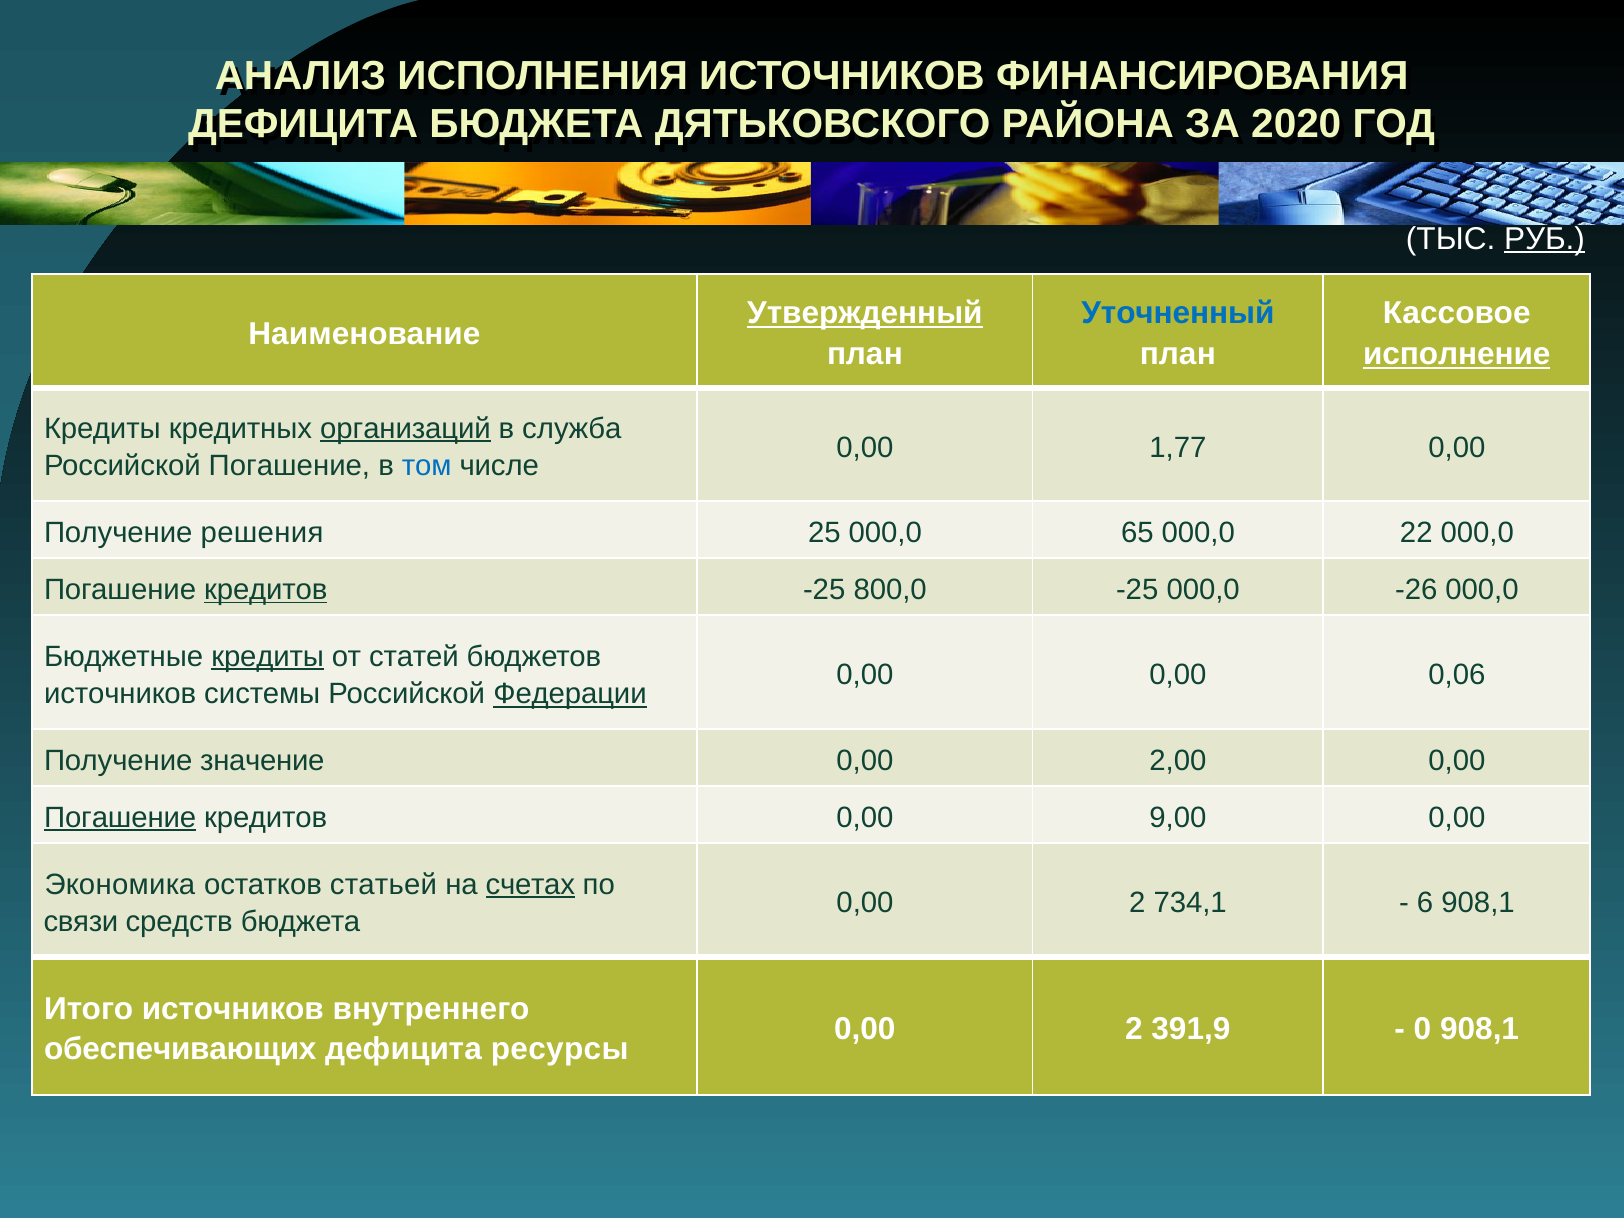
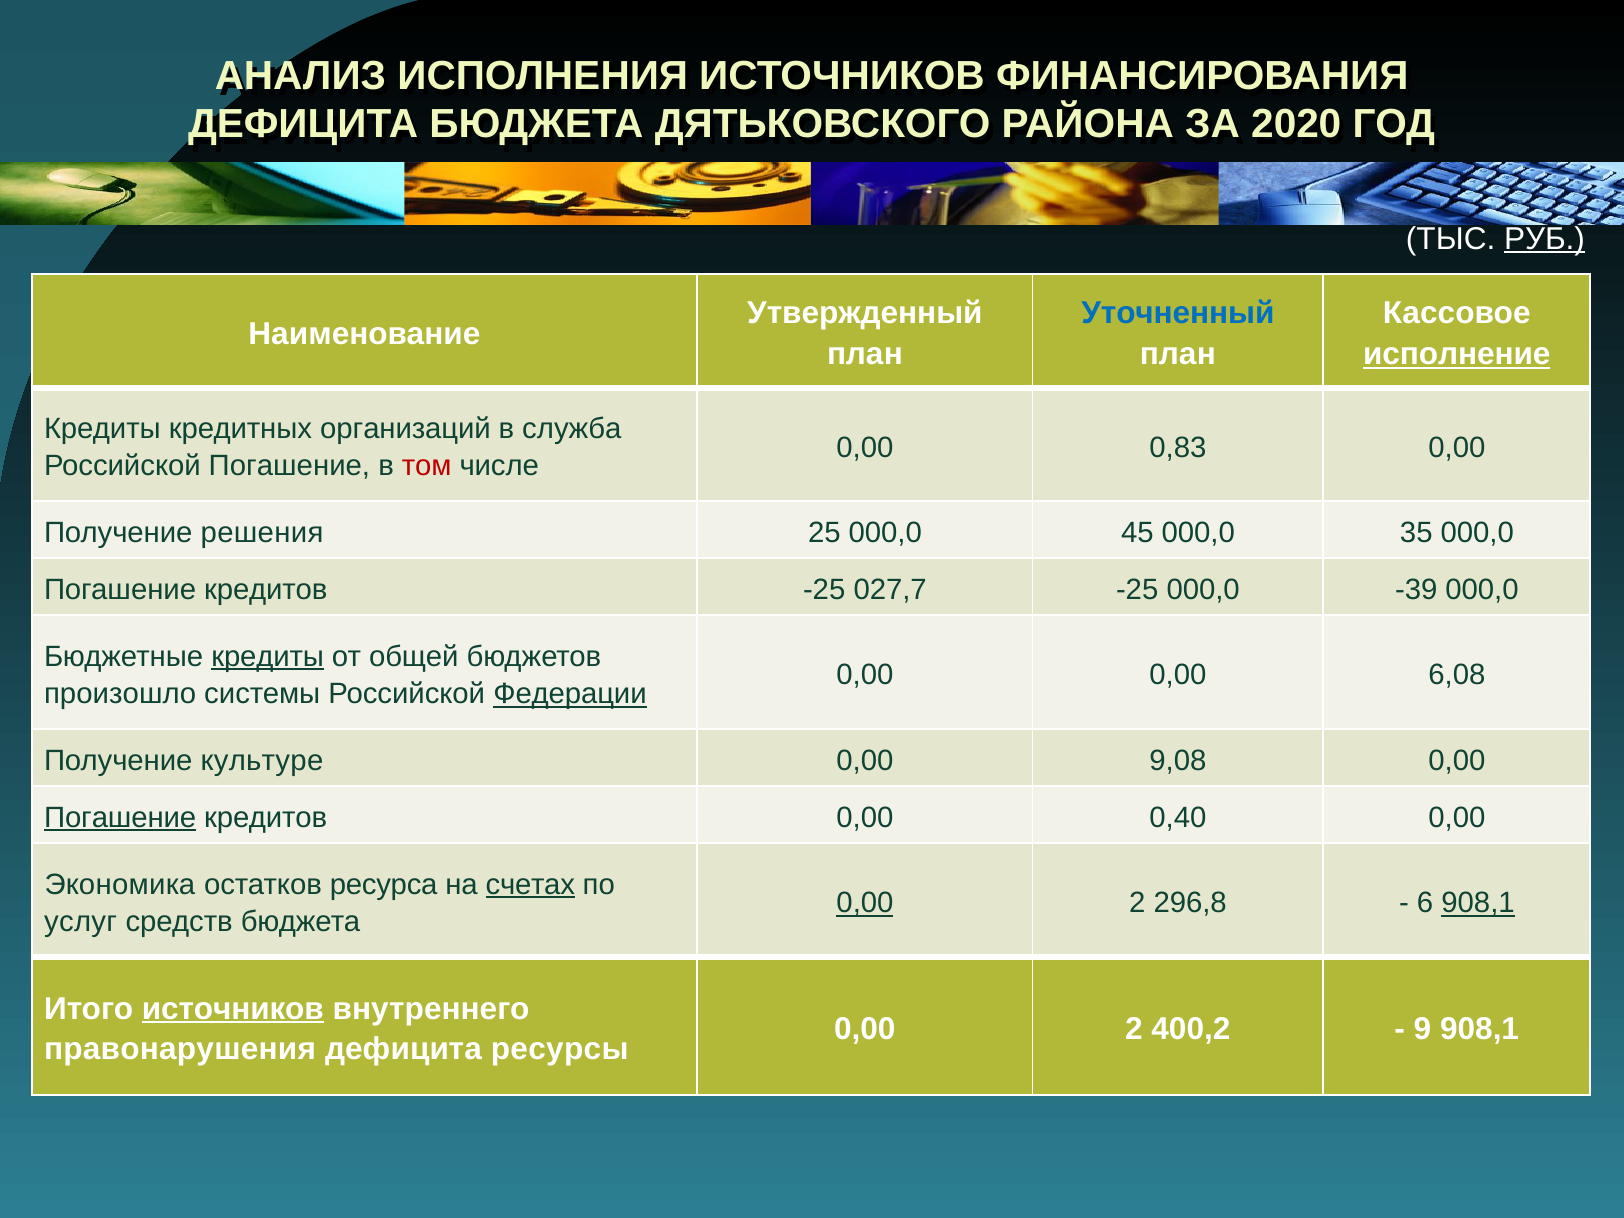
Утвержденный underline: present -> none (865, 313)
организаций underline: present -> none (406, 429)
1,77: 1,77 -> 0,83 (1178, 447)
том colour: blue -> red (427, 466)
65: 65 -> 45 (1137, 533)
22: 22 -> 35 (1416, 533)
кредитов underline: present -> none (266, 590)
800,0: 800,0 -> 027,7 (890, 590)
-26: -26 -> -39 (1416, 590)
статей: статей -> общей (414, 656)
0,06: 0,06 -> 6,08 (1457, 675)
источников: источников -> произошло (120, 694)
значение: значение -> культуре (262, 761)
2,00: 2,00 -> 9,08 (1178, 761)
9,00: 9,00 -> 0,40 (1178, 818)
статьей: статьей -> ресурса (384, 884)
0,00 underline: none -> present (865, 903)
734,1: 734,1 -> 296,8 (1190, 903)
908,1 underline: none -> present (1478, 903)
связи: связи -> услуг (81, 922)
источников underline: none -> present (233, 1009)
391,9: 391,9 -> 400,2 (1191, 1029)
0: 0 -> 9 (1422, 1029)
обеспечивающих: обеспечивающих -> правонарушения (180, 1049)
